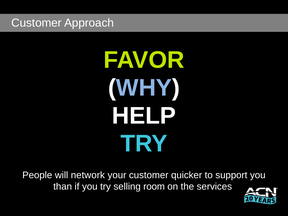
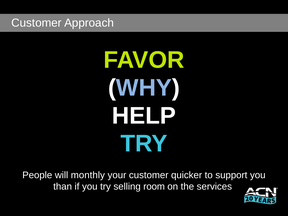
network: network -> monthly (88, 175)
